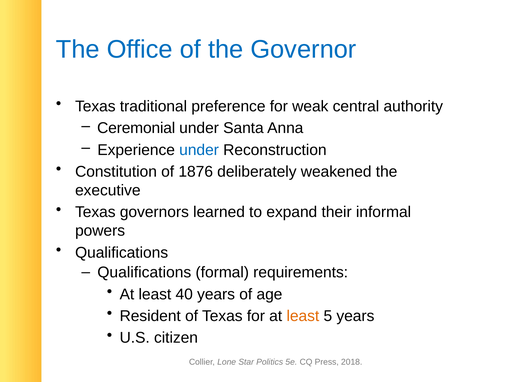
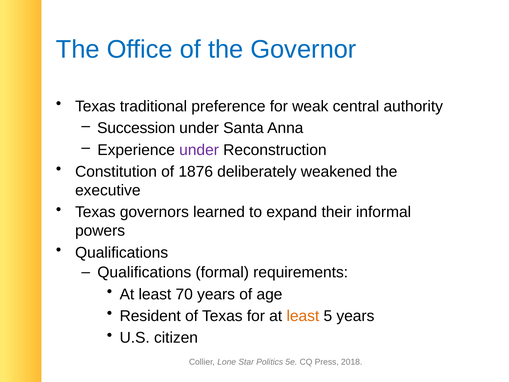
Ceremonial: Ceremonial -> Succession (136, 128)
under colour: blue -> purple (199, 150)
40: 40 -> 70 (184, 294)
